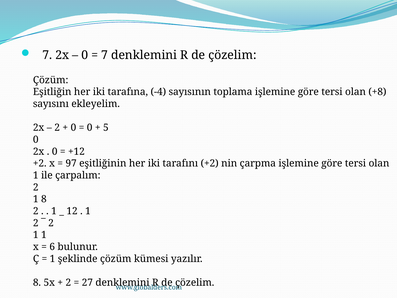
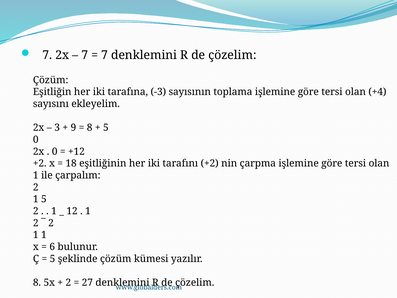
0: 0 -> 7 (85, 55)
-4: -4 -> -3 (158, 92)
+8: +8 -> +4 (377, 92)
2: 2 -> 3 (57, 128)
0: 0 -> 9 (73, 128)
0: 0 -> 8 (90, 128)
97: 97 -> 18 (71, 163)
1 8: 8 -> 5 (44, 199)
1: 1 -> 5 (53, 259)
